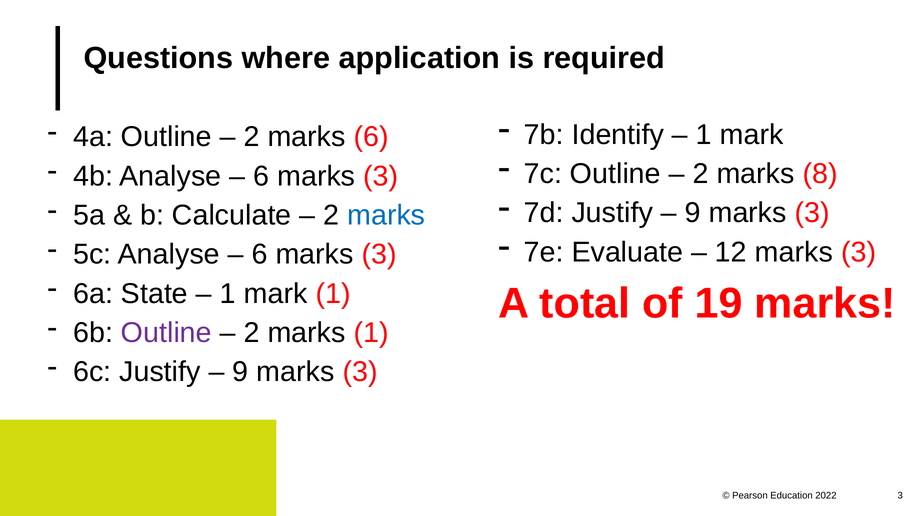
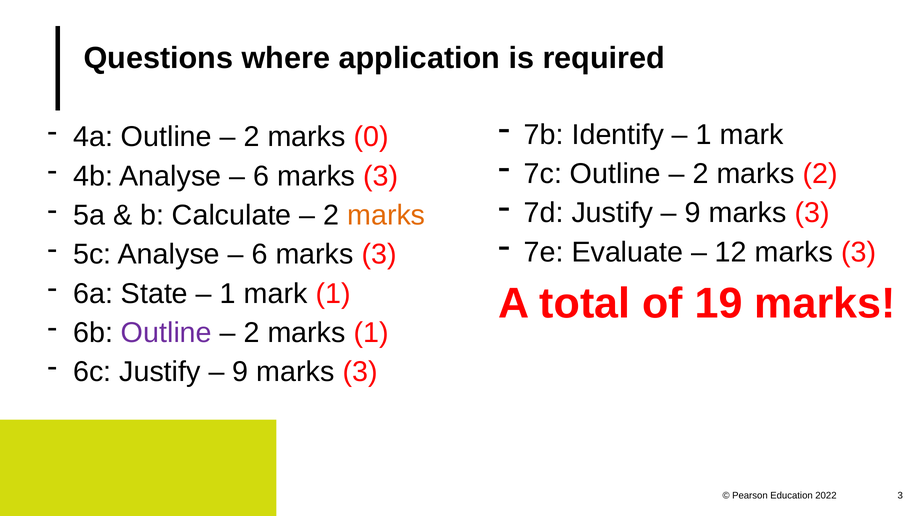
marks 6: 6 -> 0 (371, 137)
marks 8: 8 -> 2 (820, 174)
marks colour: blue -> orange (386, 215)
